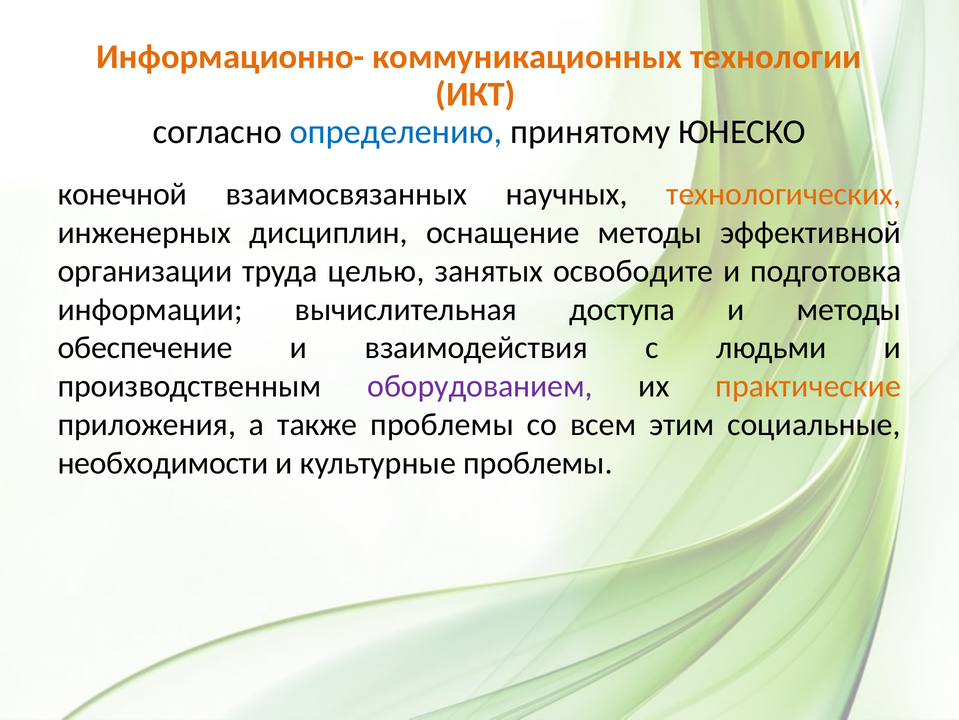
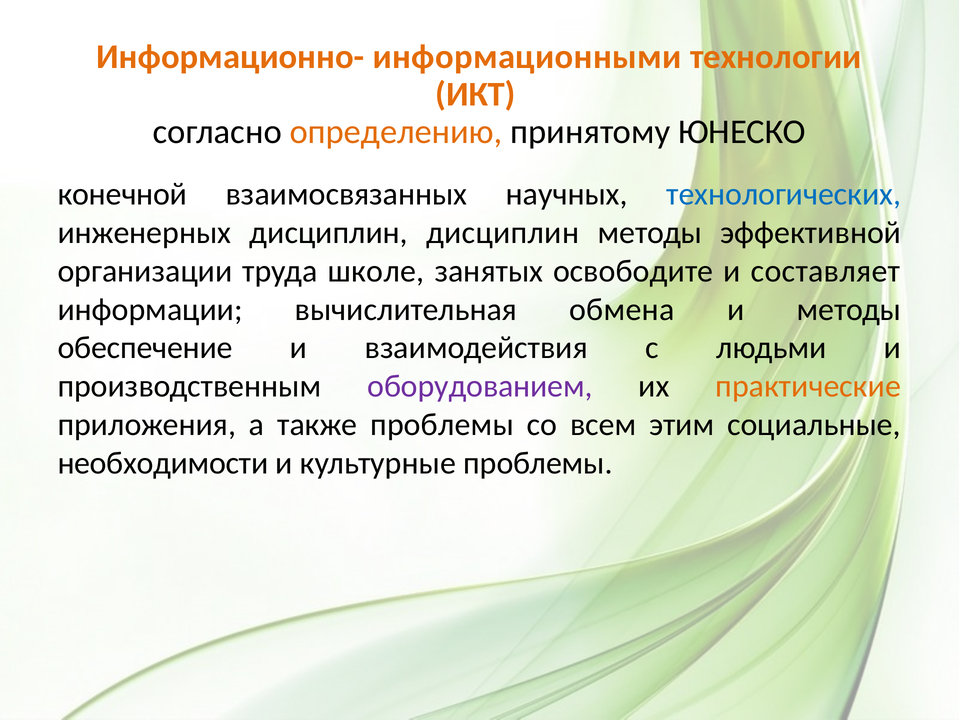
коммуникационных: коммуникационных -> информационными (527, 57)
определению colour: blue -> orange (396, 132)
технологических colour: orange -> blue (784, 194)
дисциплин оснащение: оснащение -> дисциплин (503, 232)
целью: целью -> школе (376, 271)
подготовка: подготовка -> составляет (826, 271)
доступа: доступа -> обмена (622, 309)
